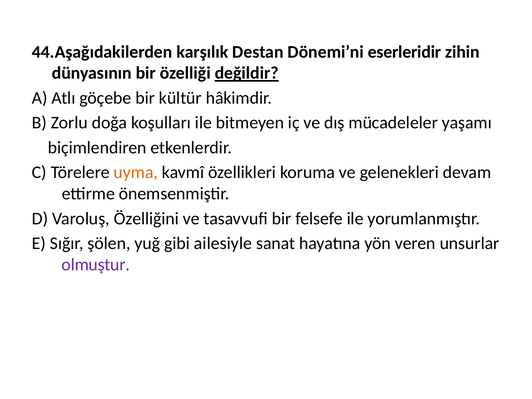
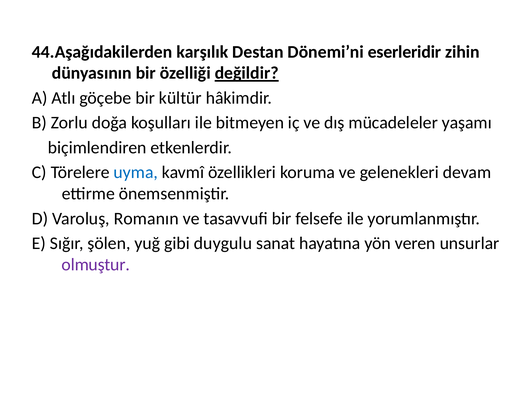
uyma colour: orange -> blue (136, 172)
Özelliğini: Özelliğini -> Romanın (146, 218)
ailesiyle: ailesiyle -> duygulu (223, 243)
